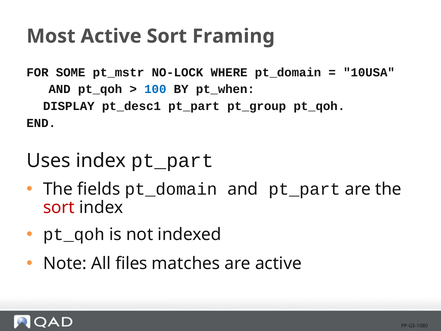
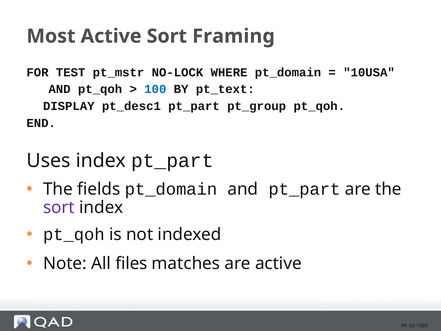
SOME: SOME -> TEST (71, 72)
pt_when: pt_when -> pt_text (225, 89)
sort colour: red -> purple (59, 207)
